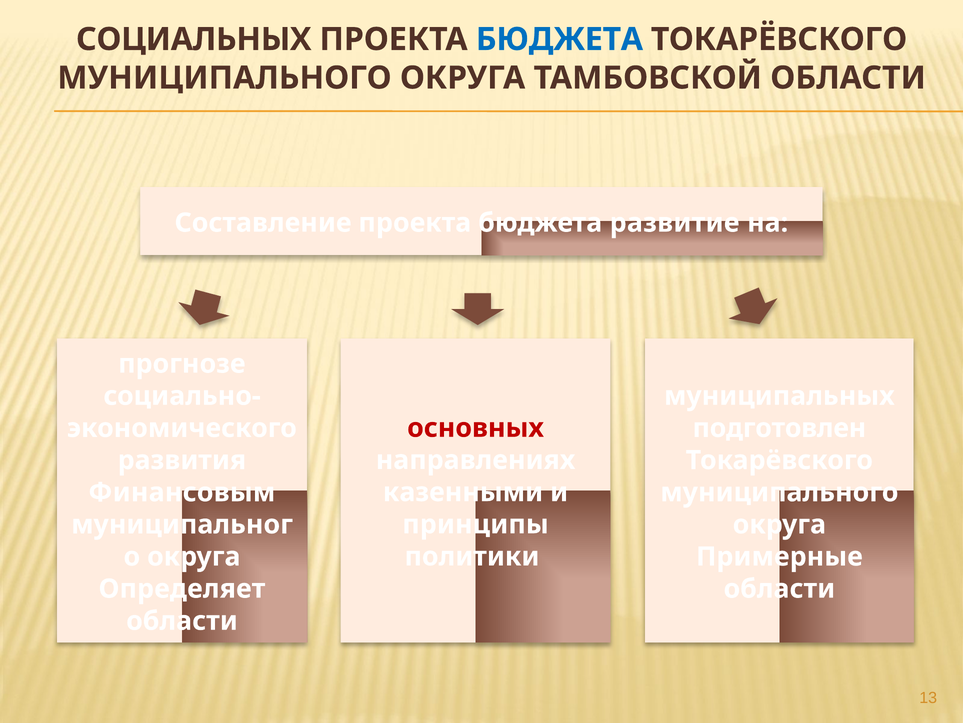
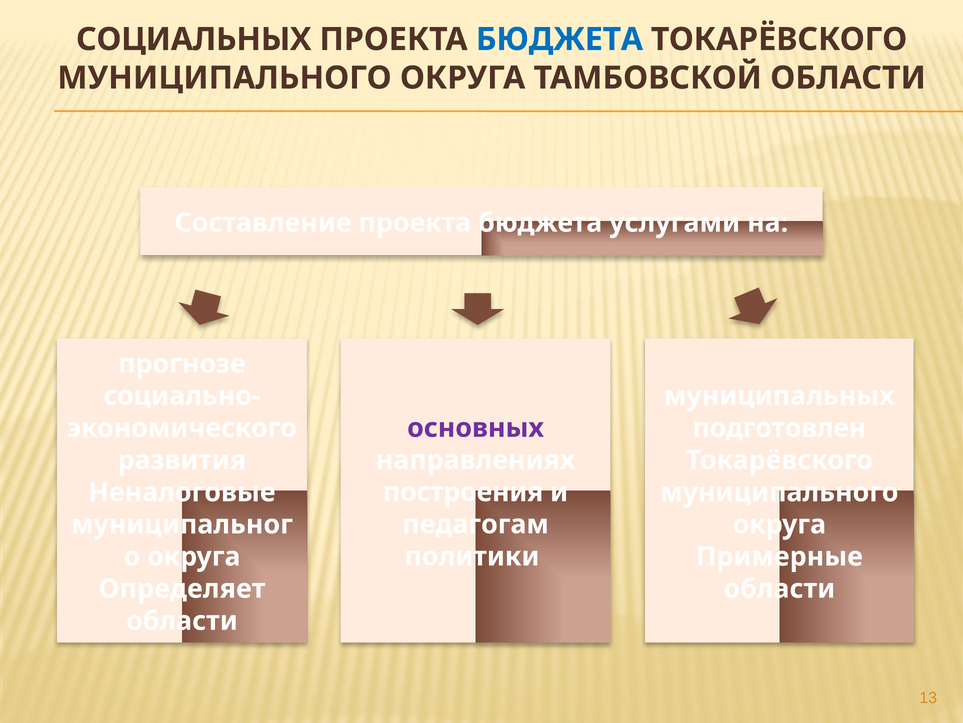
развитие: развитие -> услугами (675, 223)
основных colour: red -> purple (476, 428)
казенными: казенными -> построения (463, 492)
Финансовым: Финансовым -> Неналоговые (182, 492)
принципы: принципы -> педагогам (476, 524)
